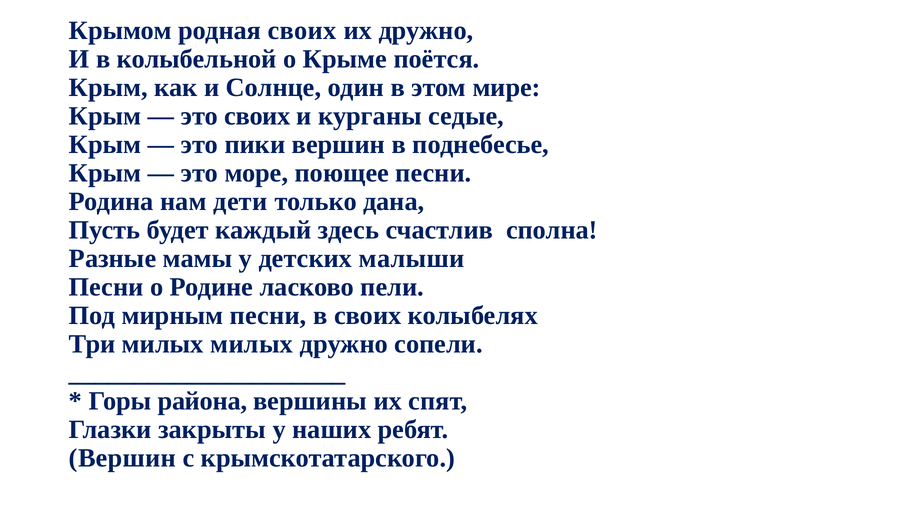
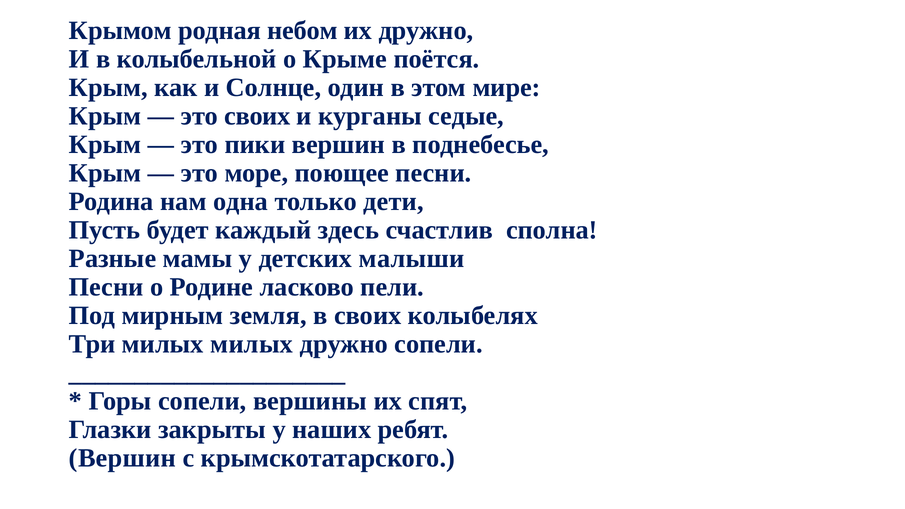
родная своих: своих -> небом (302, 30)
дети: дети -> одна (241, 202)
дана: дана -> дети (394, 202)
мирным песни: песни -> земля (268, 316)
Горы района: района -> сопели (202, 401)
